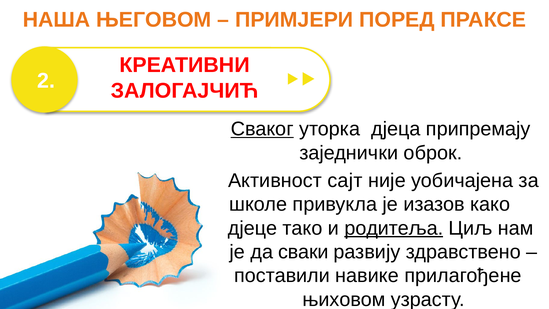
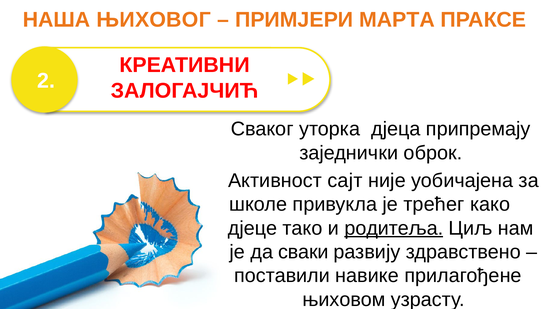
ЊЕГОВОМ: ЊЕГОВОМ -> ЊИХОВОГ (154, 20)
ПОРЕД: ПОРЕД -> МАРТА (397, 20)
Сваког underline: present -> none (262, 129)
изазов: изазов -> трећег (434, 204)
